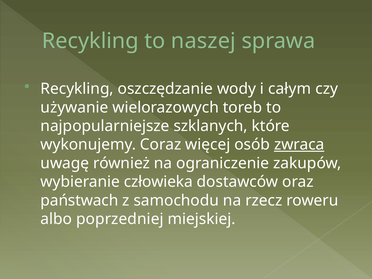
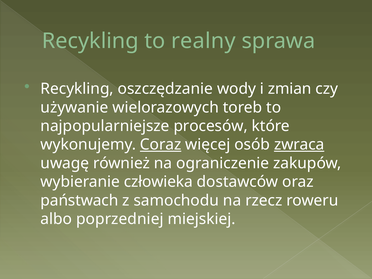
naszej: naszej -> realny (203, 41)
całym: całym -> zmian (290, 89)
szklanych: szklanych -> procesów (211, 126)
Coraz underline: none -> present (161, 145)
